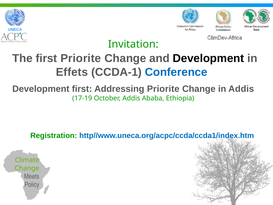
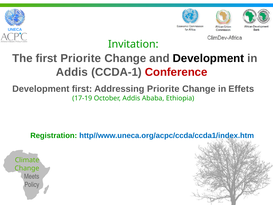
Effets: Effets -> Addis (72, 72)
Conference colour: blue -> red (176, 72)
in Addis: Addis -> Effets (241, 89)
